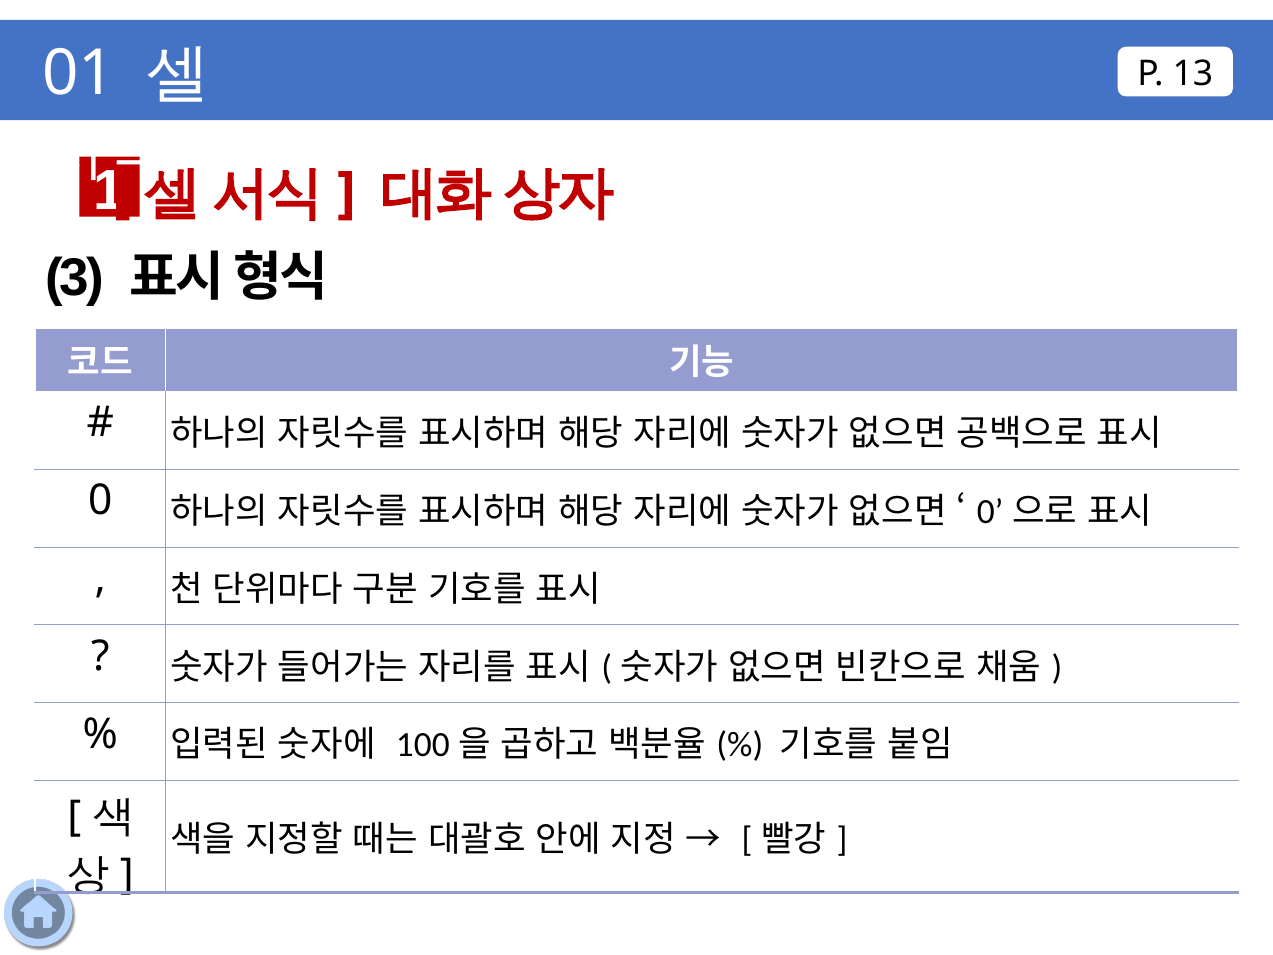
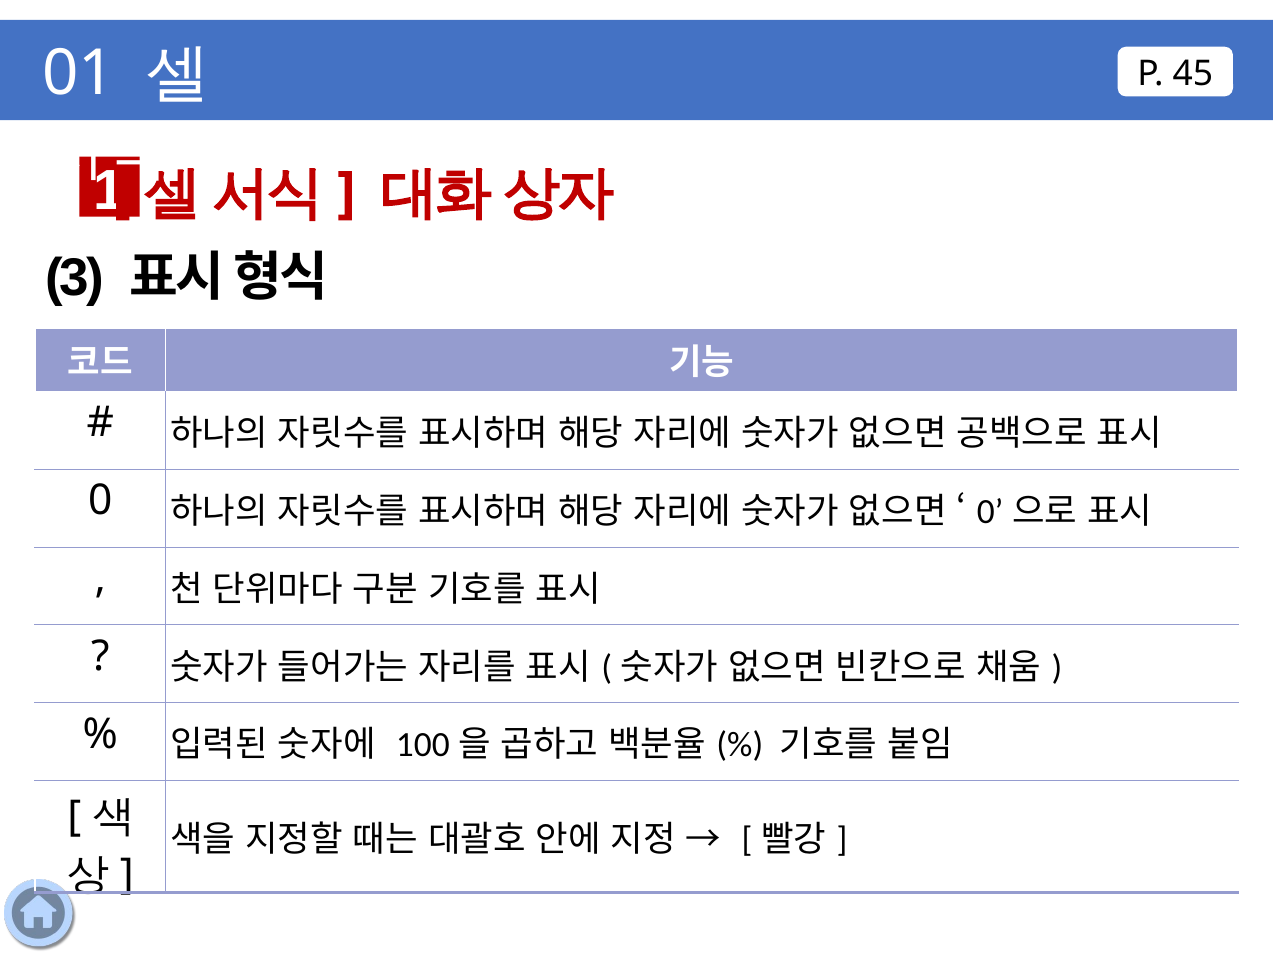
13: 13 -> 45 (1193, 74)
